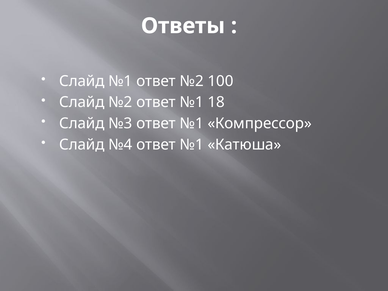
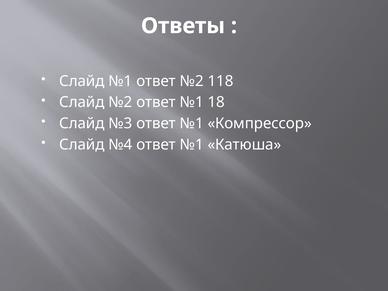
100: 100 -> 118 (220, 81)
